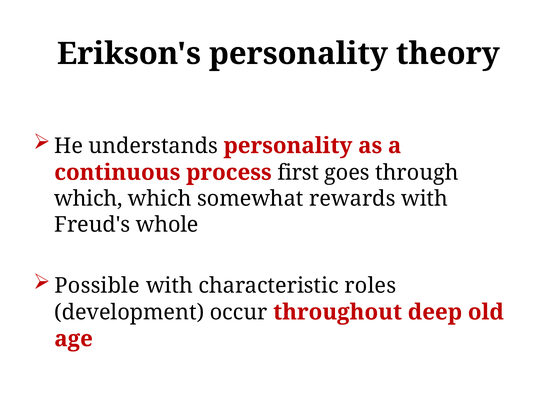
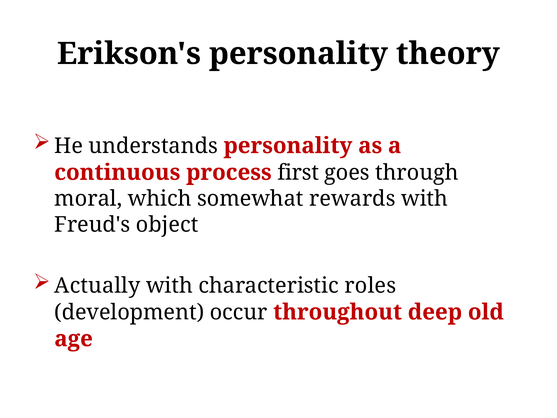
which: which -> moral (88, 199)
whole: whole -> object (167, 225)
Possible: Possible -> Actually (97, 286)
